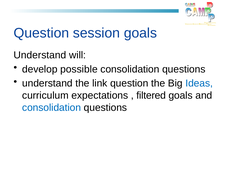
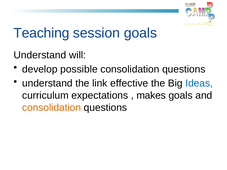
Question: Question -> Teaching (41, 33)
link question: question -> effective (129, 83)
filtered: filtered -> makes (151, 96)
consolidation colour: blue -> orange (52, 108)
